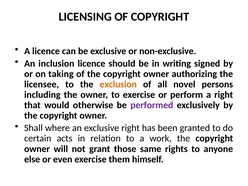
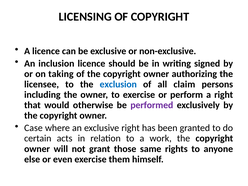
exclusion colour: orange -> blue (118, 84)
novel: novel -> claim (184, 84)
Shall: Shall -> Case (33, 128)
